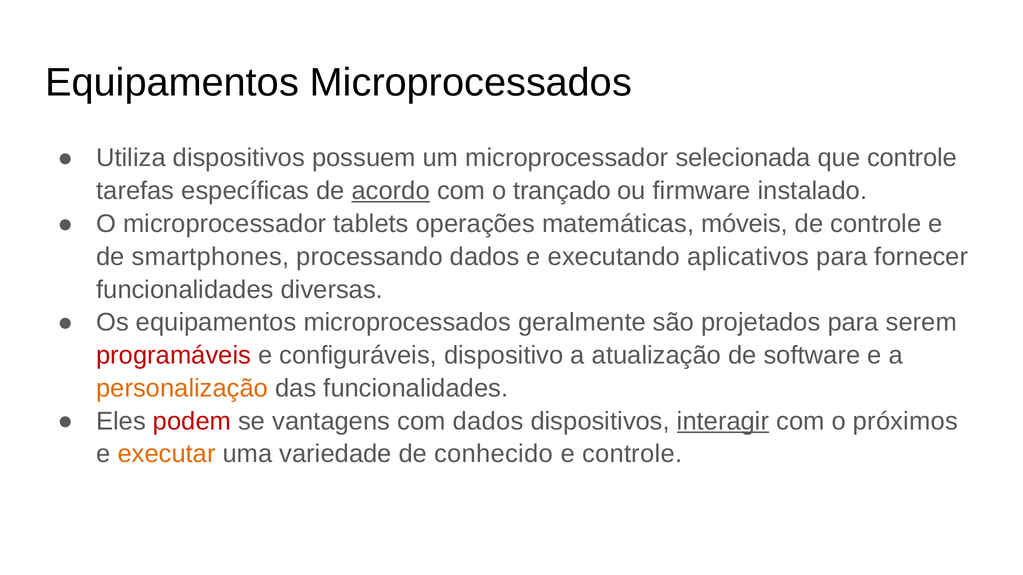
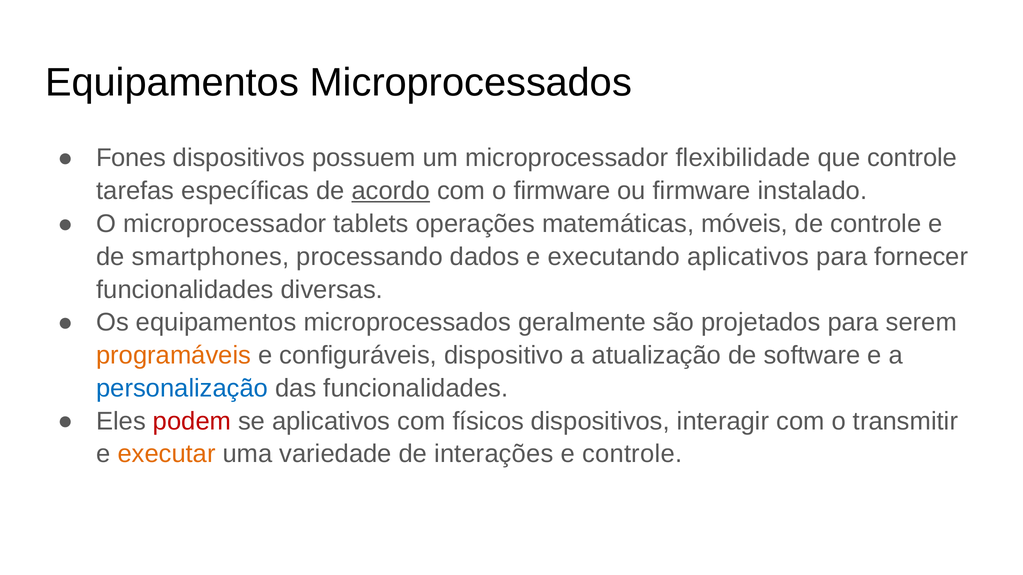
Utiliza: Utiliza -> Fones (131, 158)
selecionada: selecionada -> flexibilidade (743, 158)
o trançado: trançado -> firmware (562, 191)
programáveis colour: red -> orange (174, 356)
personalização colour: orange -> blue (182, 389)
se vantagens: vantagens -> aplicativos (331, 421)
com dados: dados -> físicos (488, 421)
interagir underline: present -> none (723, 421)
próximos: próximos -> transmitir (905, 421)
conhecido: conhecido -> interações (494, 454)
